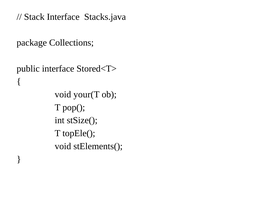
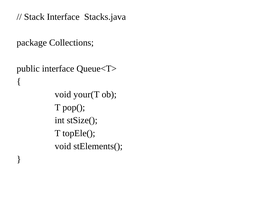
Stored<T>: Stored<T> -> Queue<T> (97, 69)
